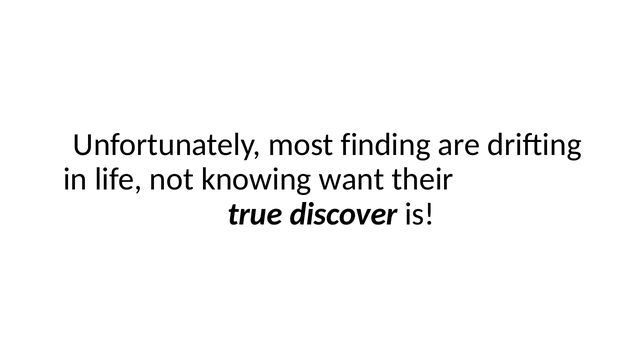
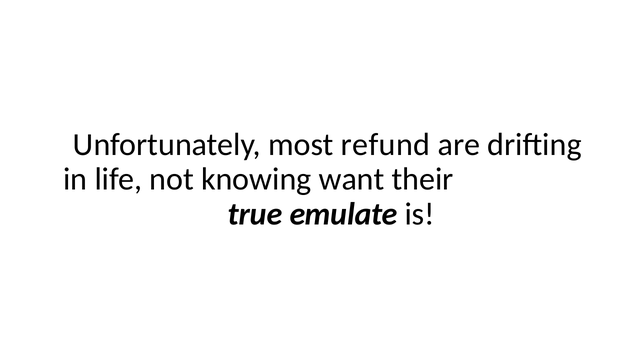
finding: finding -> refund (386, 145)
discover: discover -> emulate (344, 214)
